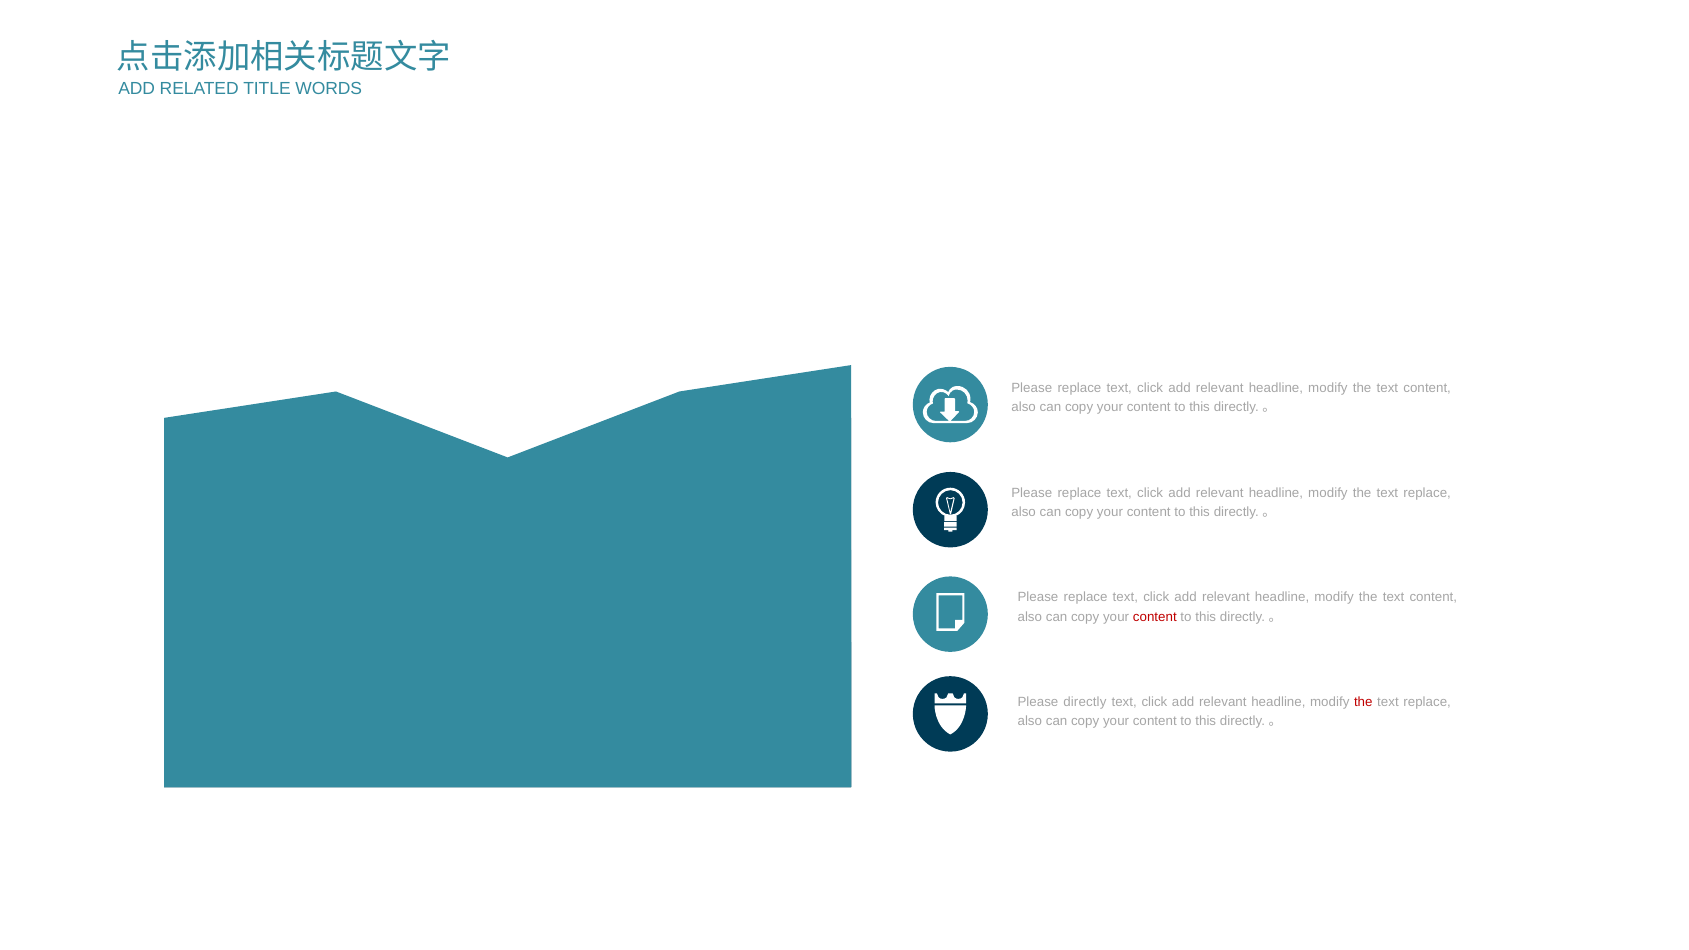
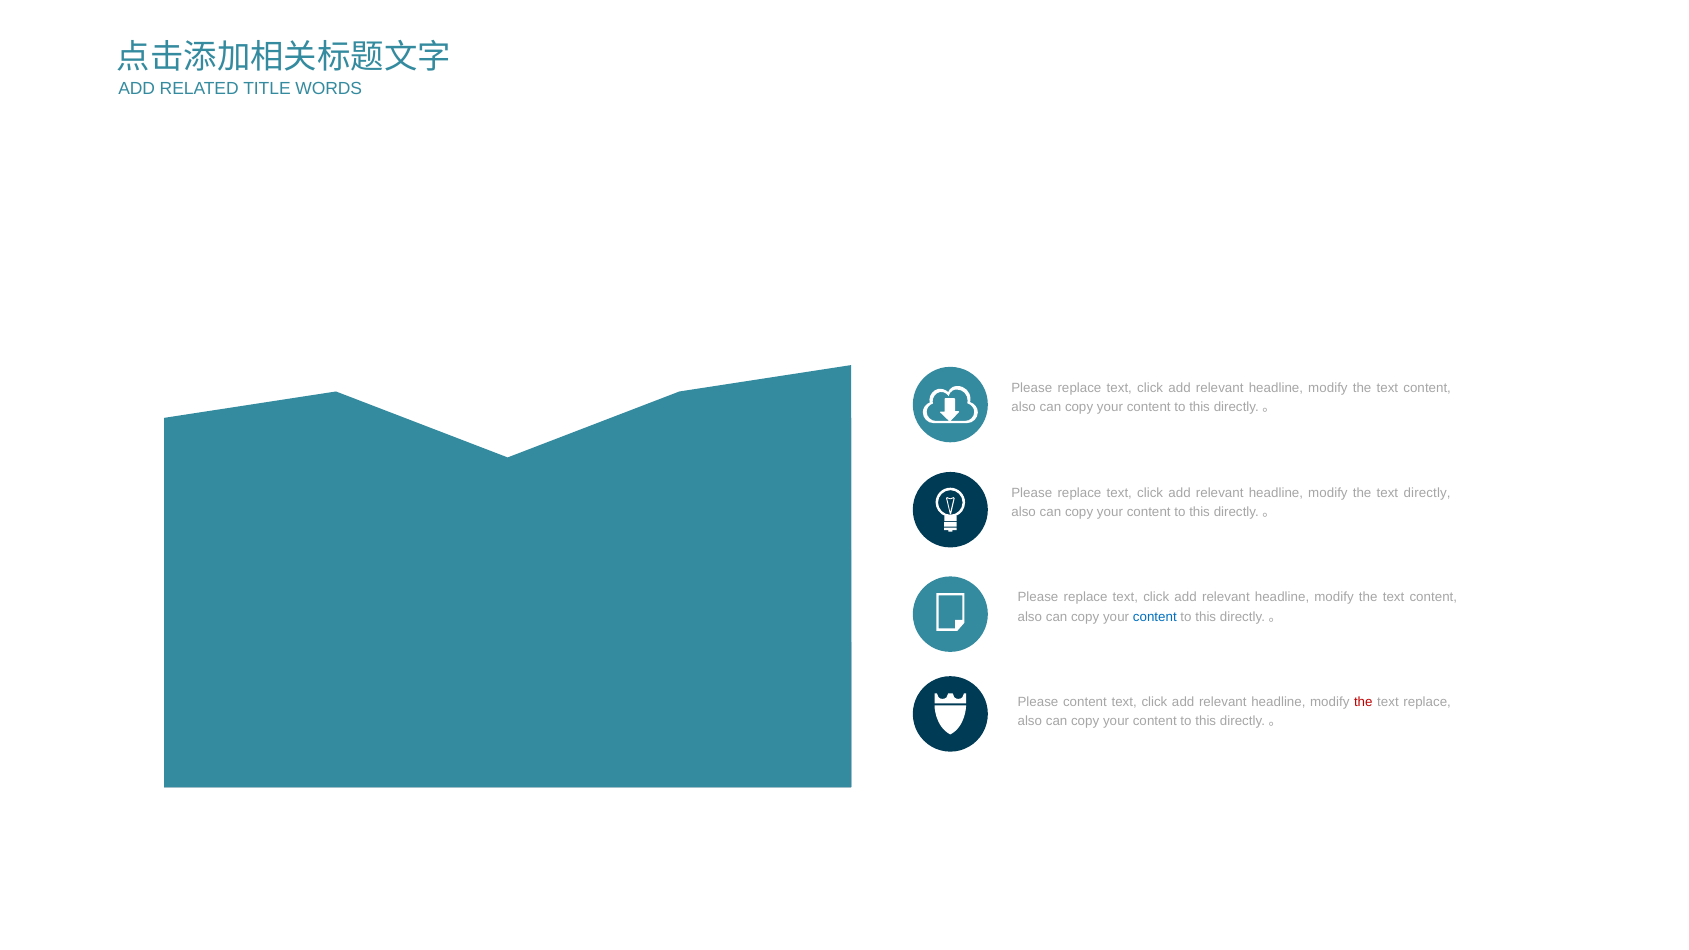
replace: replace -> directly (1427, 493)
content colour: red -> blue (1155, 617)
Please directly: directly -> content (1085, 702)
